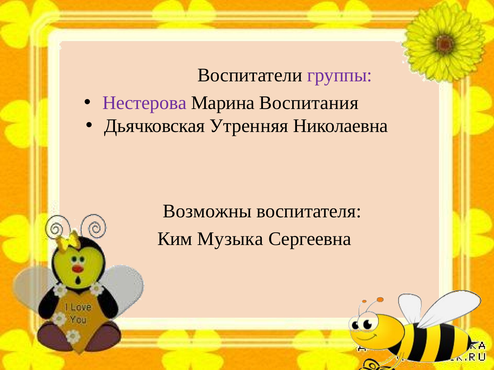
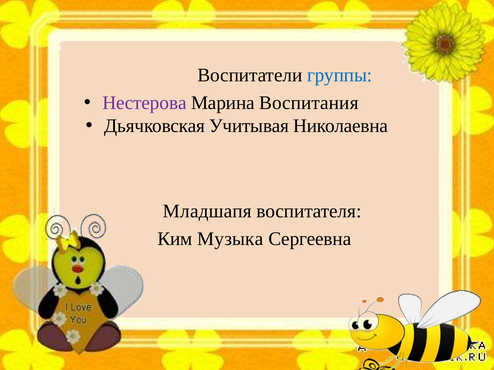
группы colour: purple -> blue (340, 75)
Утренняя: Утренняя -> Учитывая (249, 126)
Возможны: Возможны -> Младшапя (207, 211)
